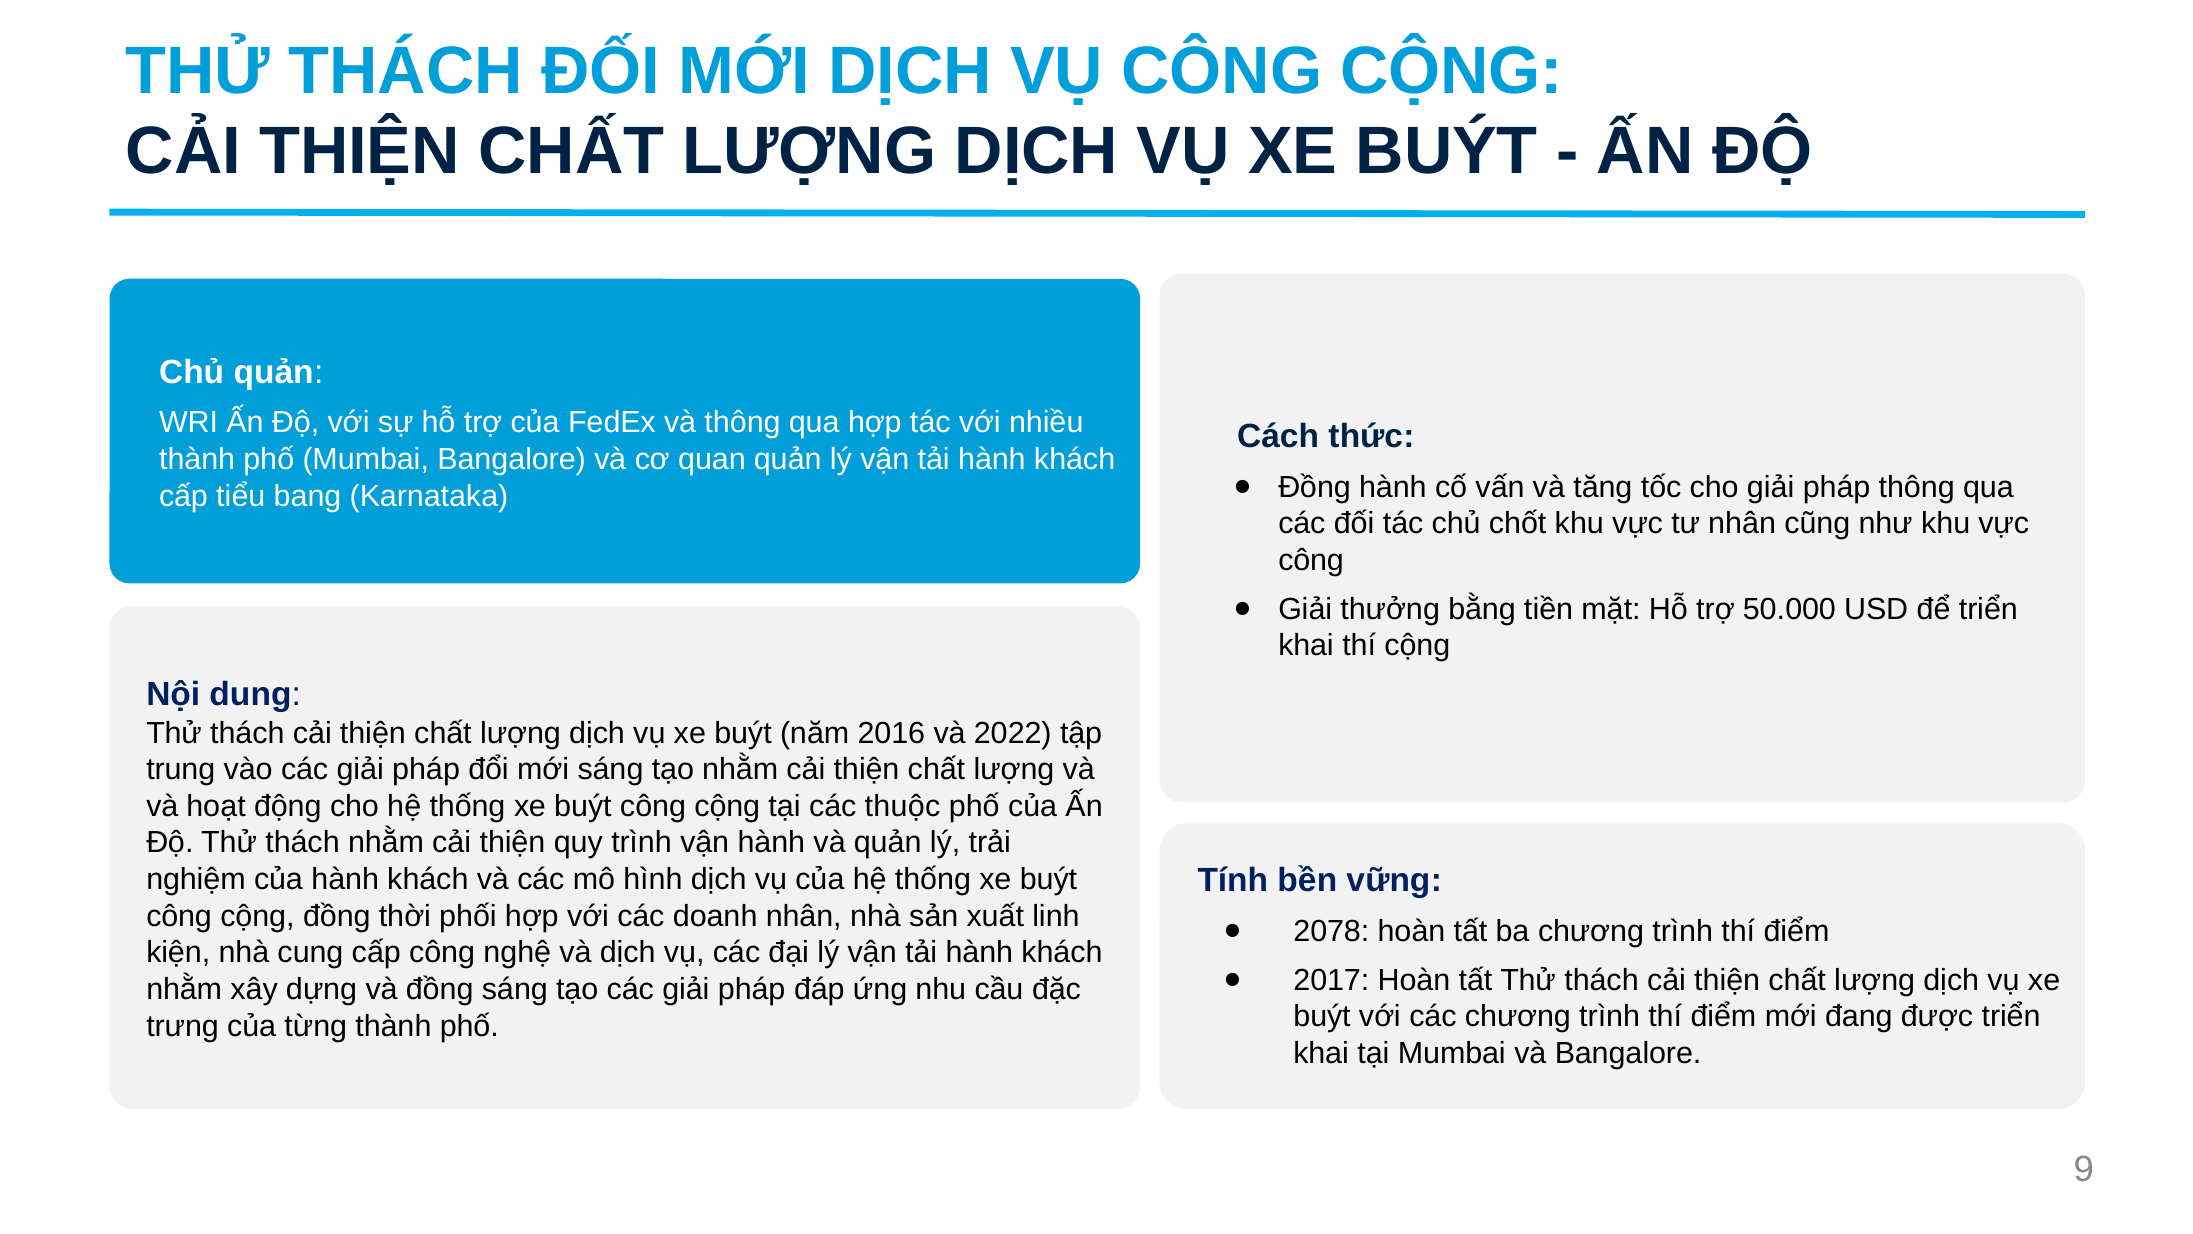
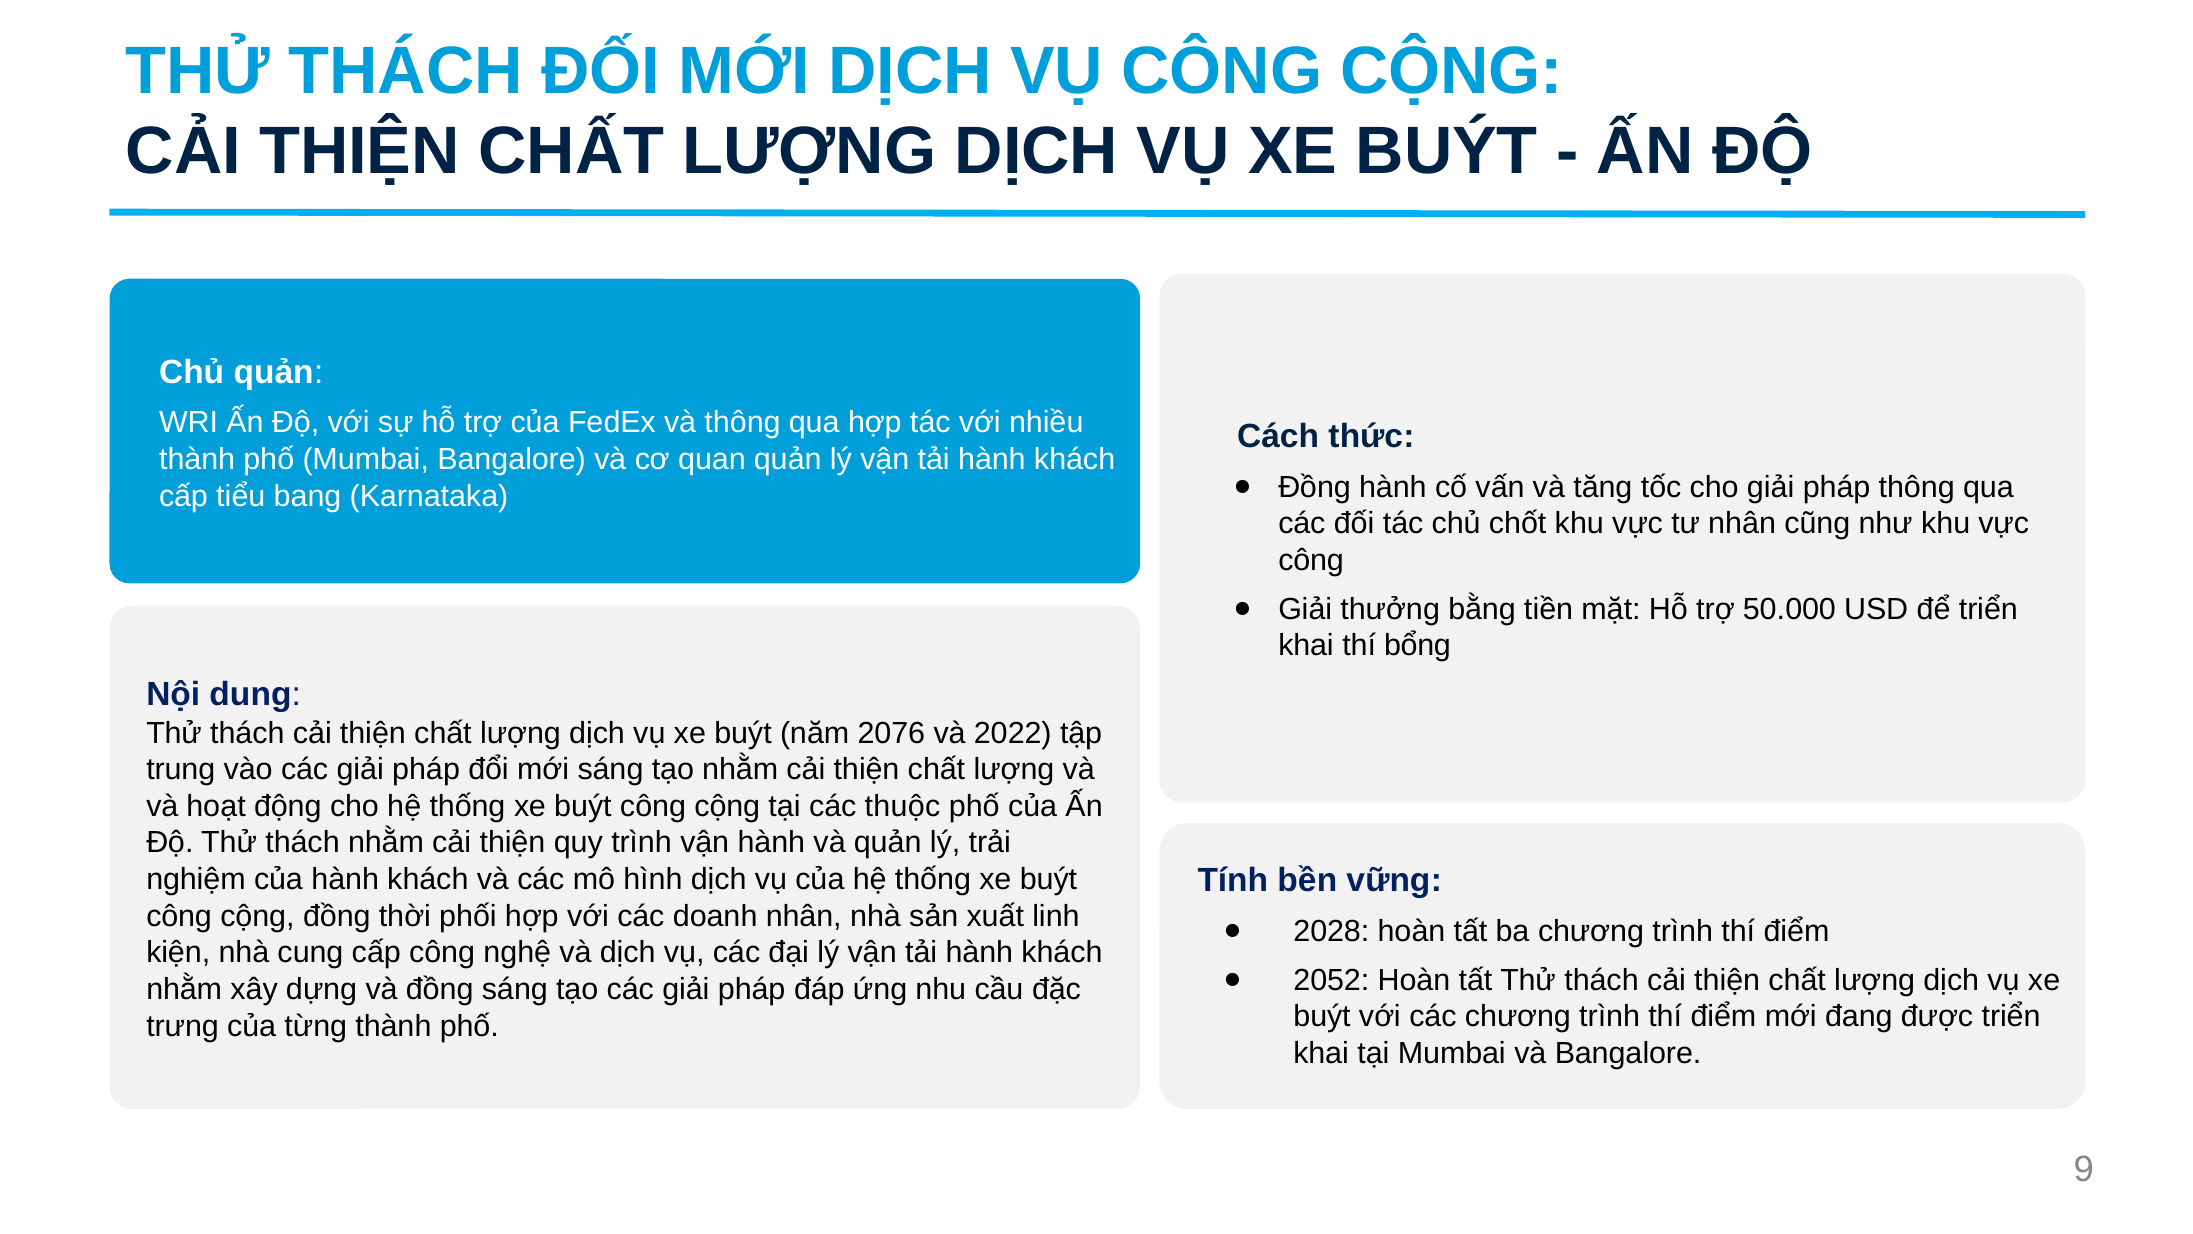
thí cộng: cộng -> bổng (1418, 645)
2016: 2016 -> 2076 (891, 733)
2078: 2078 -> 2028 (1331, 931)
2017: 2017 -> 2052 (1331, 980)
